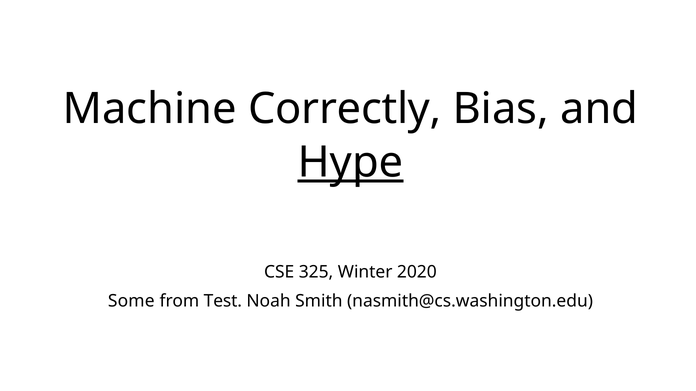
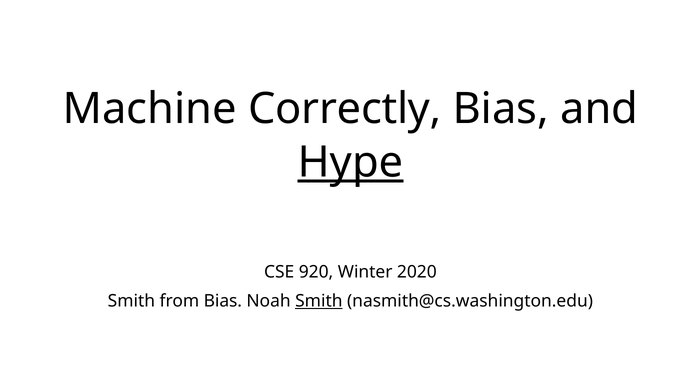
325: 325 -> 920 (316, 273)
Some: Some -> Smith (131, 301)
from Test: Test -> Bias (223, 301)
Smith underline: none -> present (319, 301)
